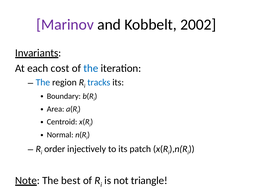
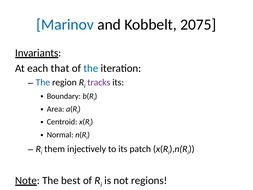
Marinov colour: purple -> blue (65, 24)
2002: 2002 -> 2075 (198, 24)
cost: cost -> that (60, 68)
tracks colour: blue -> purple (99, 82)
order: order -> them (55, 149)
triangle: triangle -> regions (149, 180)
